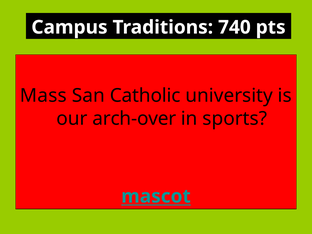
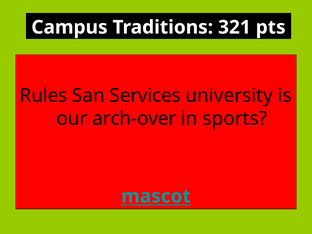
740: 740 -> 321 (234, 27)
Mass: Mass -> Rules (44, 96)
Catholic: Catholic -> Services (145, 96)
